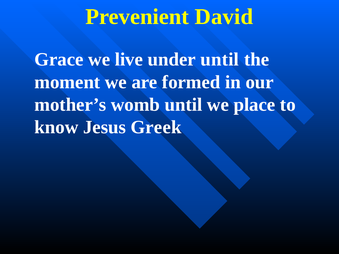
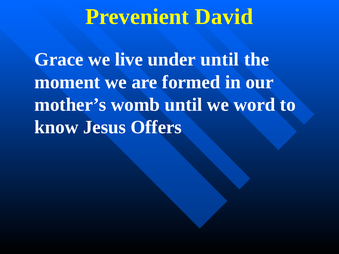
place: place -> word (254, 105)
Greek: Greek -> Offers (156, 127)
